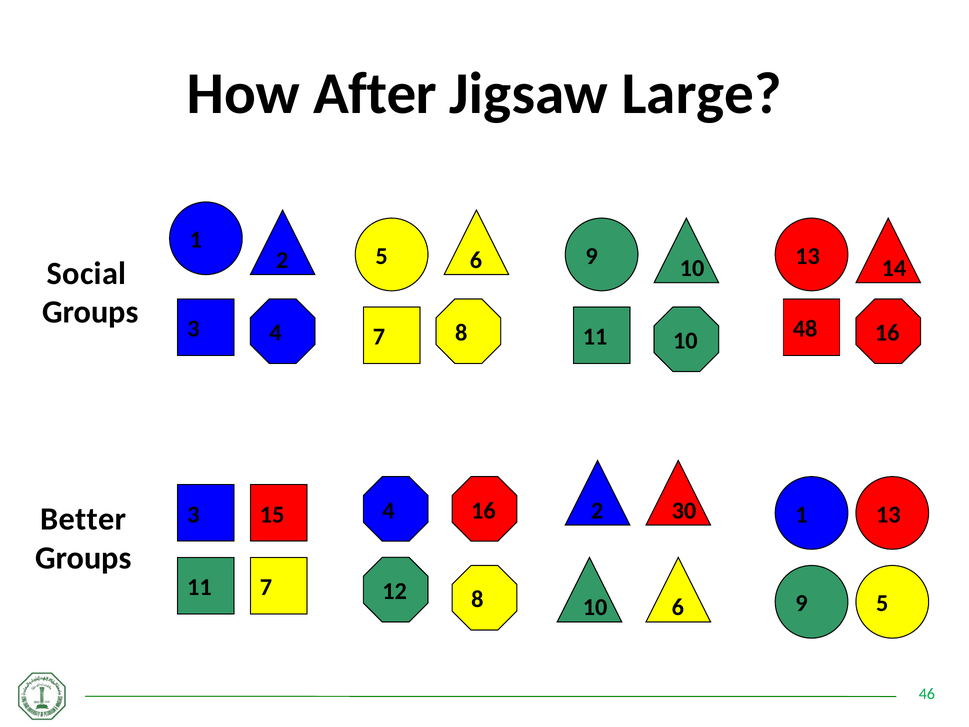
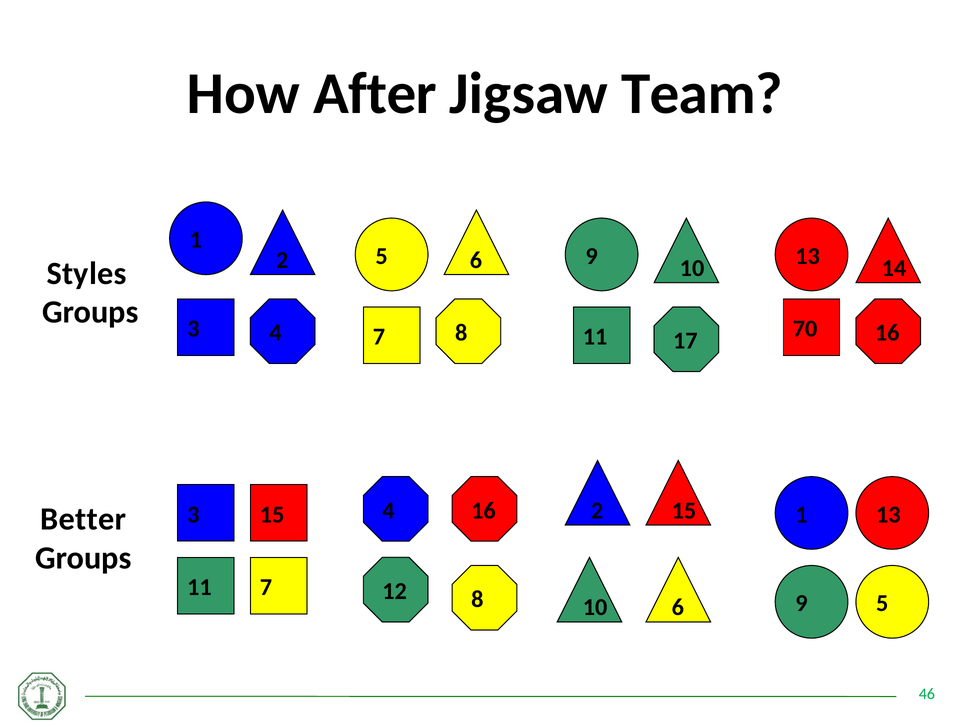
Large: Large -> Team (702, 94)
Social: Social -> Styles (87, 273)
8 10: 10 -> 17 (685, 341)
48: 48 -> 70 (805, 329)
2 30: 30 -> 15 (684, 510)
